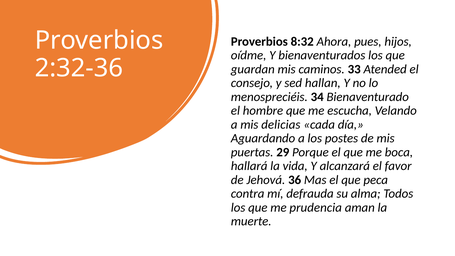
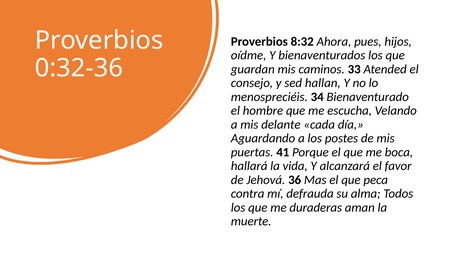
2:32-36: 2:32-36 -> 0:32-36 (79, 68)
delicias: delicias -> delante (281, 125)
29: 29 -> 41 (283, 152)
prudencia: prudencia -> duraderas (316, 208)
